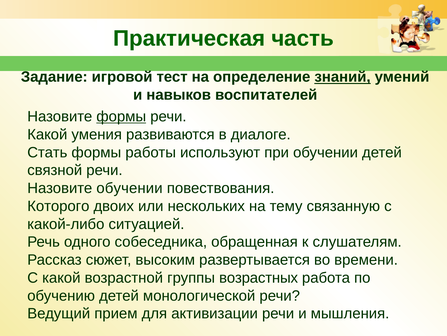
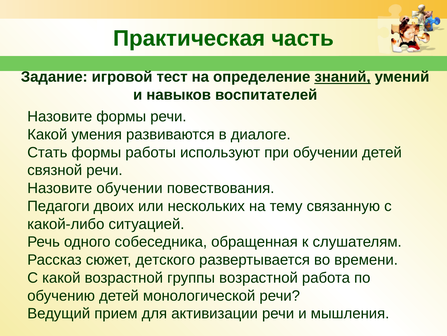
формы underline: present -> none (121, 116)
Которого: Которого -> Педагоги (58, 206)
высоким: высоким -> детского (165, 259)
группы возрастных: возрастных -> возрастной (258, 277)
